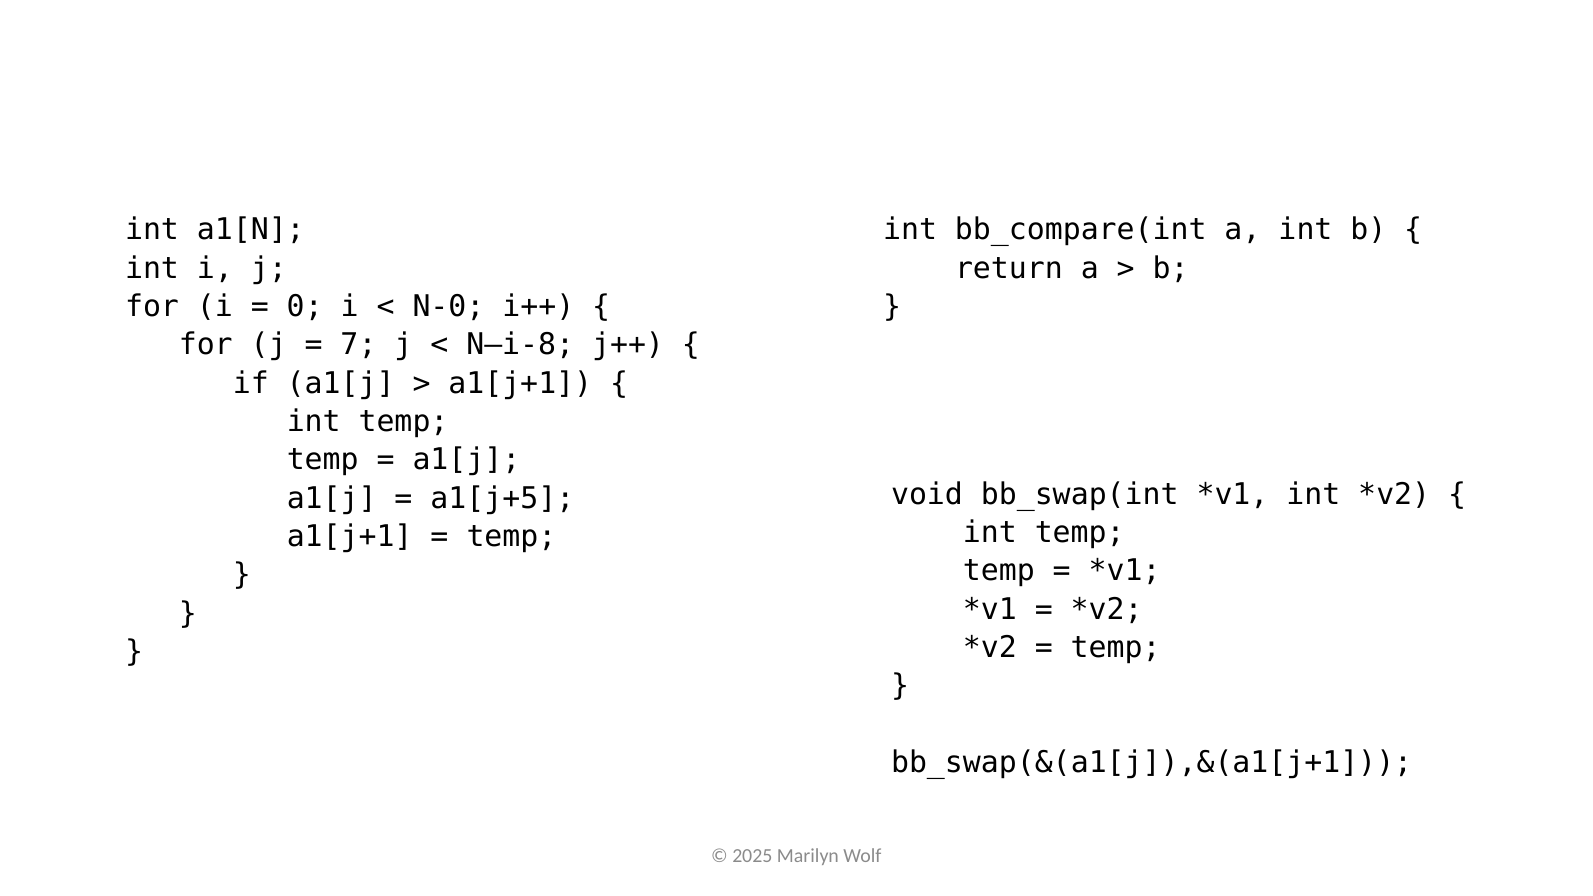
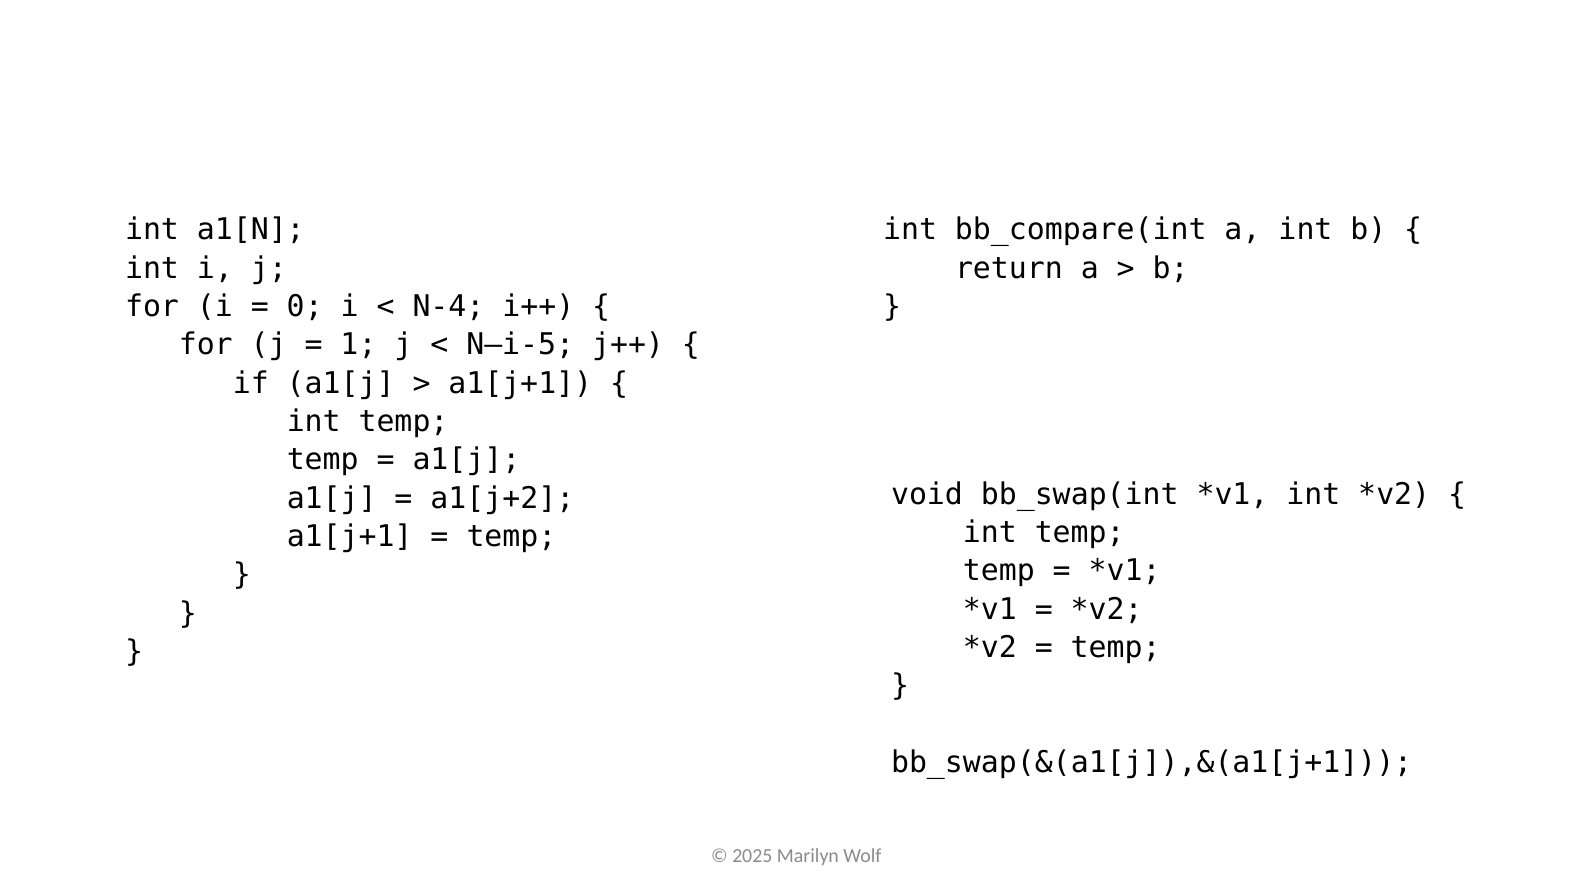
N-0: N-0 -> N-4 (448, 307)
7: 7 -> 1 (358, 345)
N–i-8: N–i-8 -> N–i-5 (520, 345)
a1[j+5: a1[j+5 -> a1[j+2 (502, 498)
